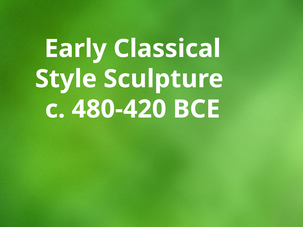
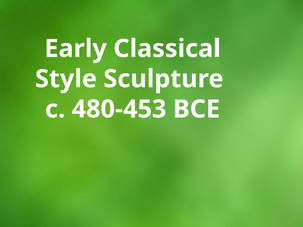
480-420: 480-420 -> 480-453 (119, 109)
